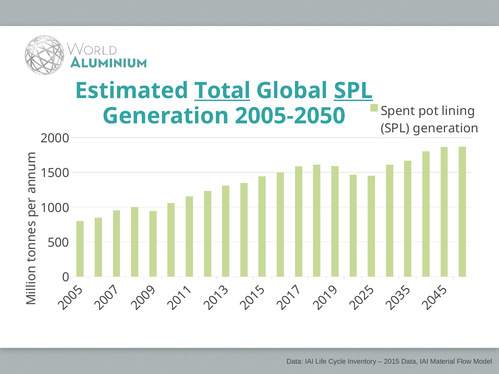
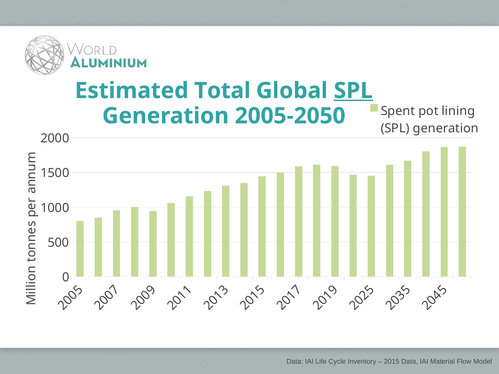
Total underline: present -> none (222, 91)
